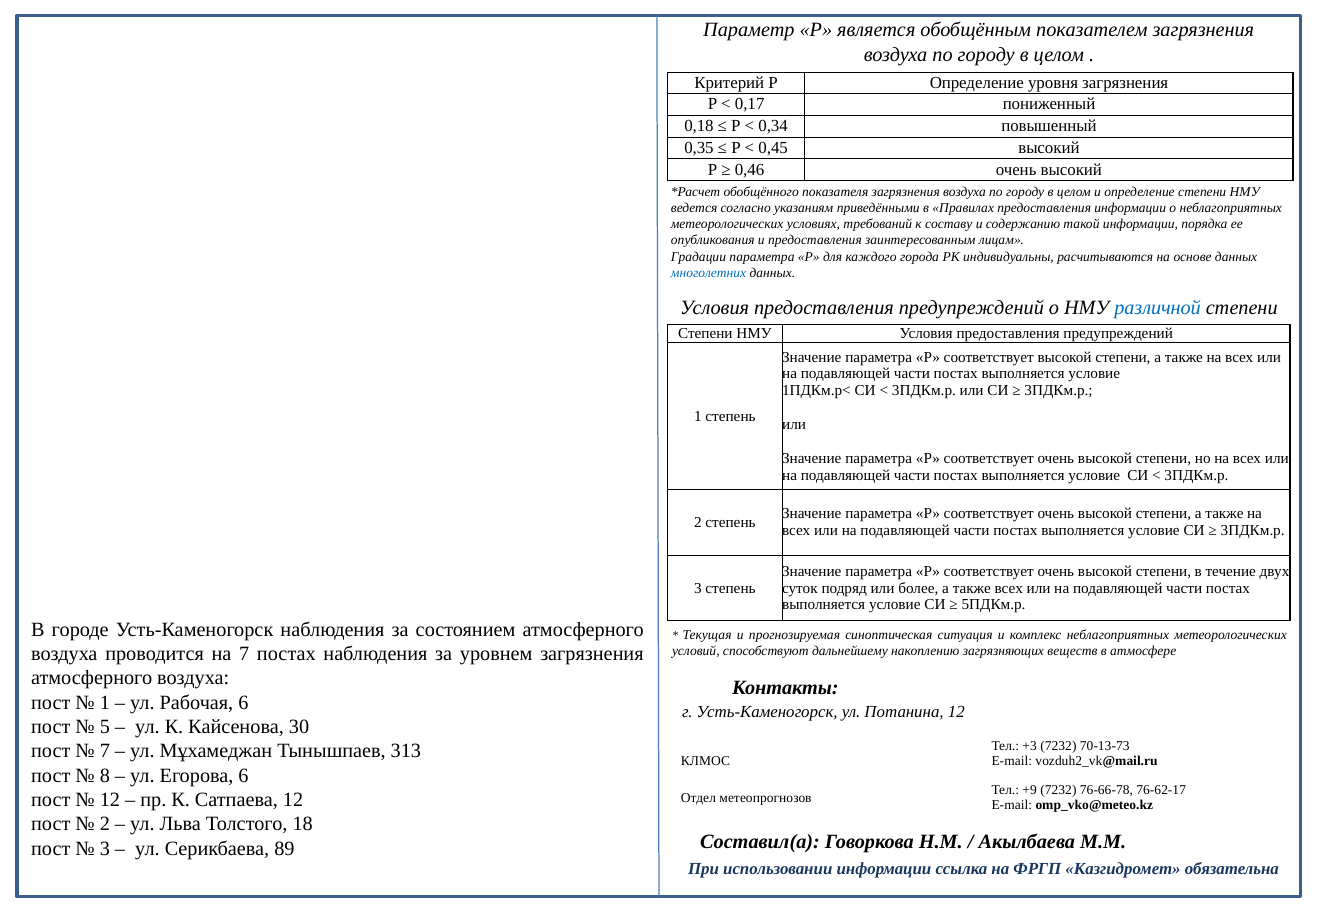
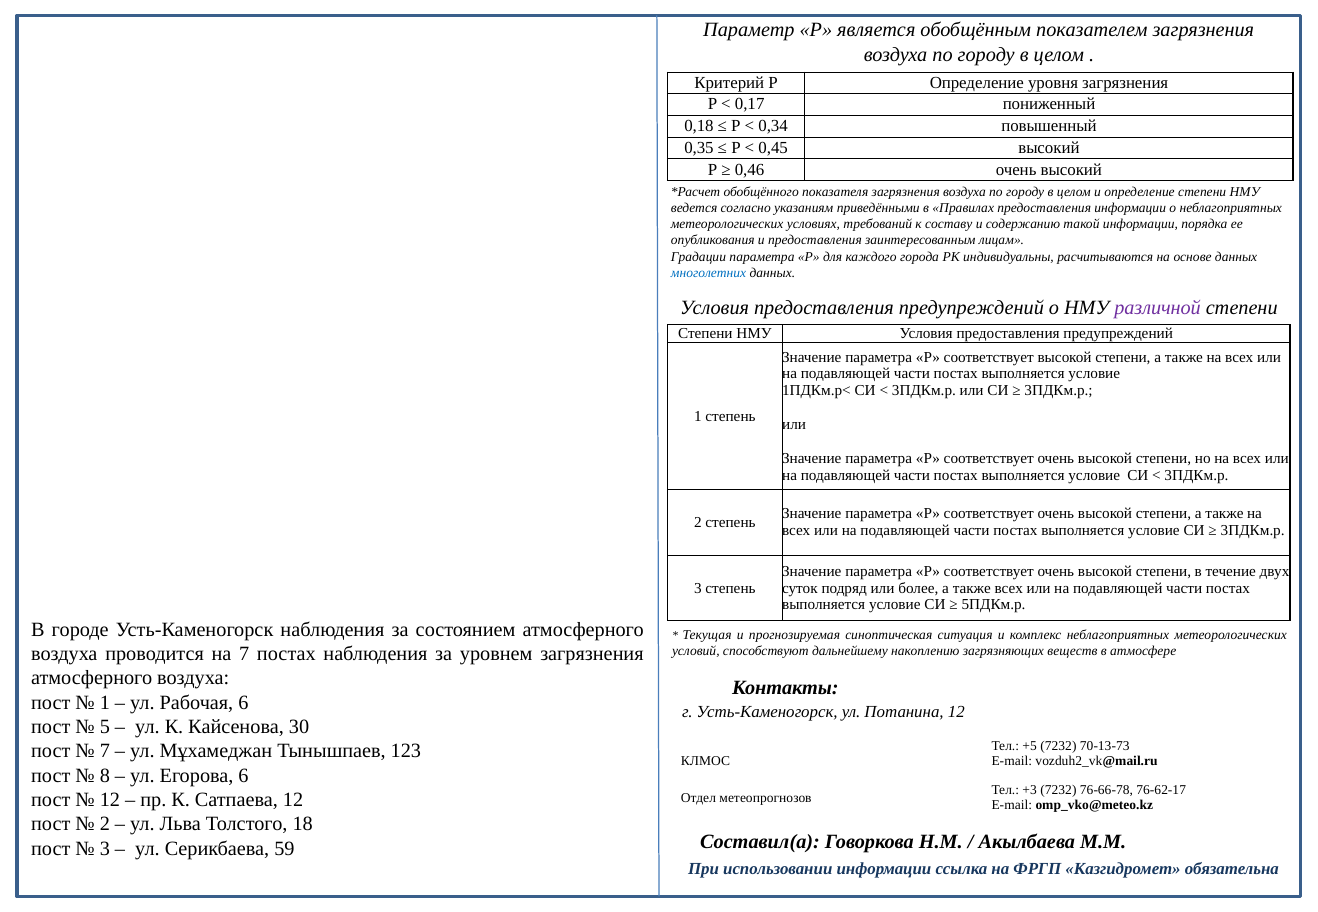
различной colour: blue -> purple (1158, 308)
+3: +3 -> +5 (1030, 746)
313: 313 -> 123 (406, 751)
+9: +9 -> +3 (1030, 791)
89: 89 -> 59 (284, 849)
